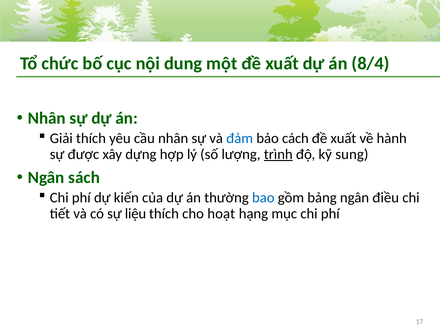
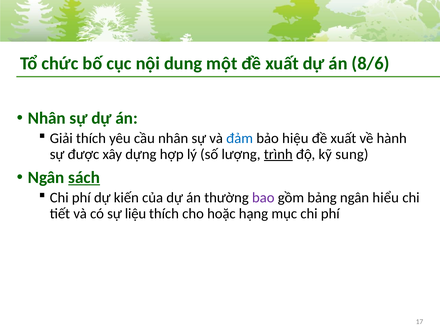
8/4: 8/4 -> 8/6 (371, 64)
cách: cách -> hiệu (295, 138)
sách underline: none -> present (84, 178)
bao colour: blue -> purple (263, 198)
điều: điều -> hiểu (386, 198)
hoạt: hoạt -> hoặc (221, 214)
